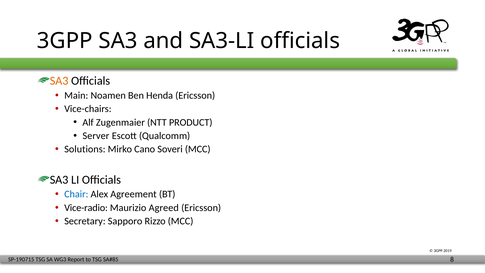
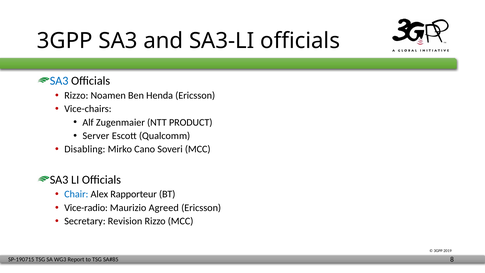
SA3 colour: orange -> blue (59, 81)
Main: Main -> Rizzo (76, 95)
Solutions: Solutions -> Disabling (85, 149)
Agreement: Agreement -> Rapporteur (134, 194)
Sapporo: Sapporo -> Revision (125, 221)
